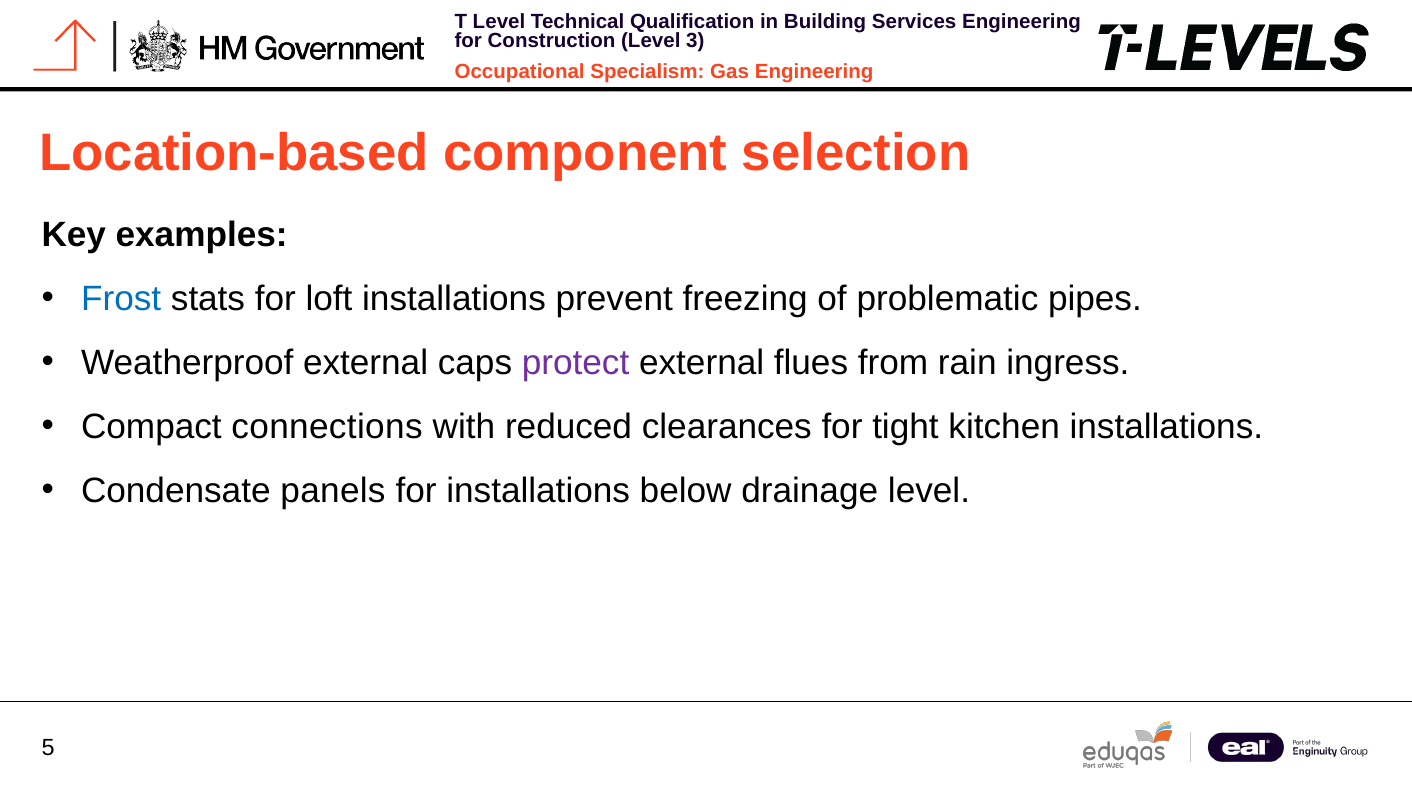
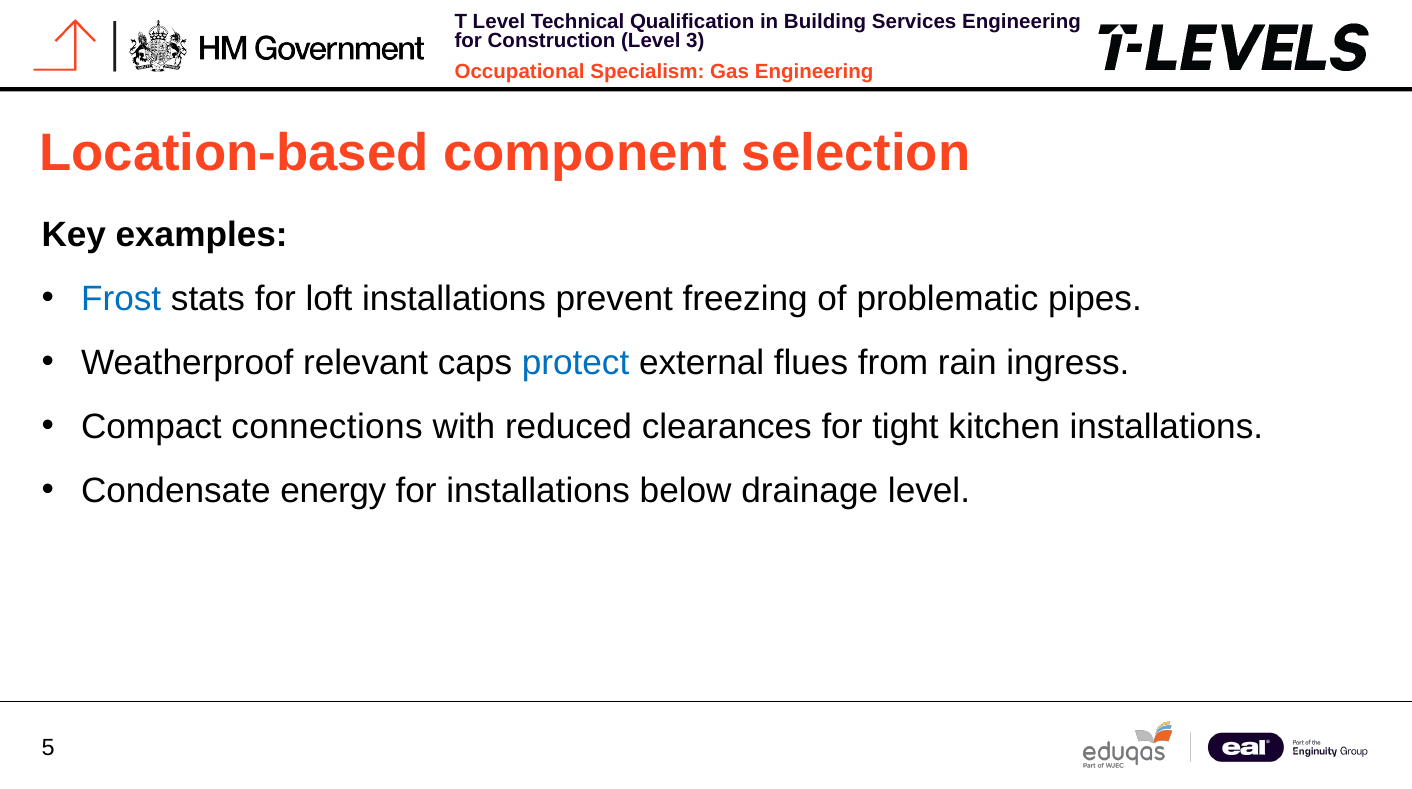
Weatherproof external: external -> relevant (366, 363)
protect colour: purple -> blue (576, 363)
panels: panels -> energy (333, 491)
